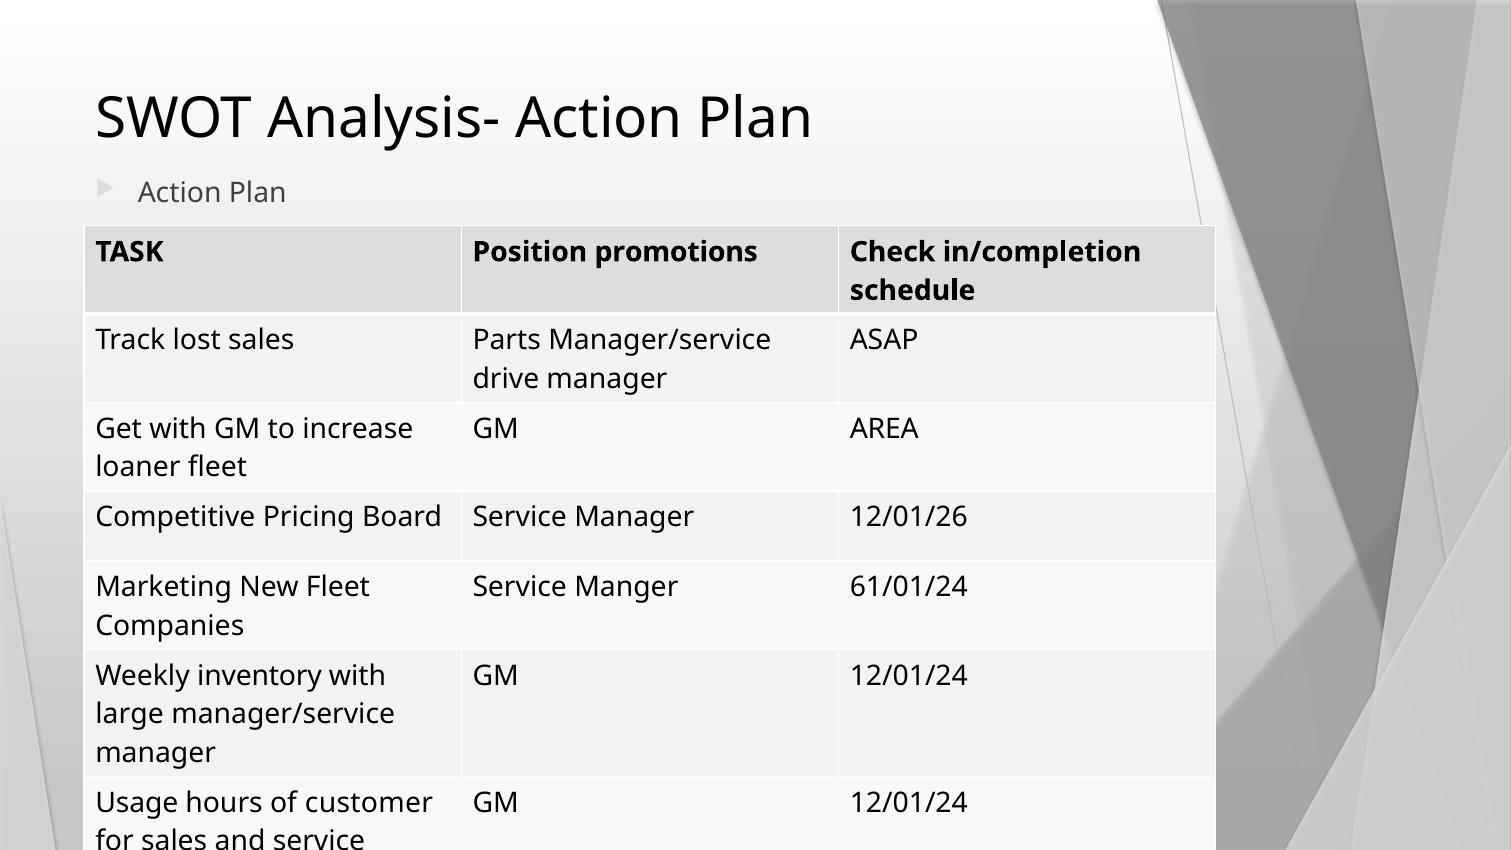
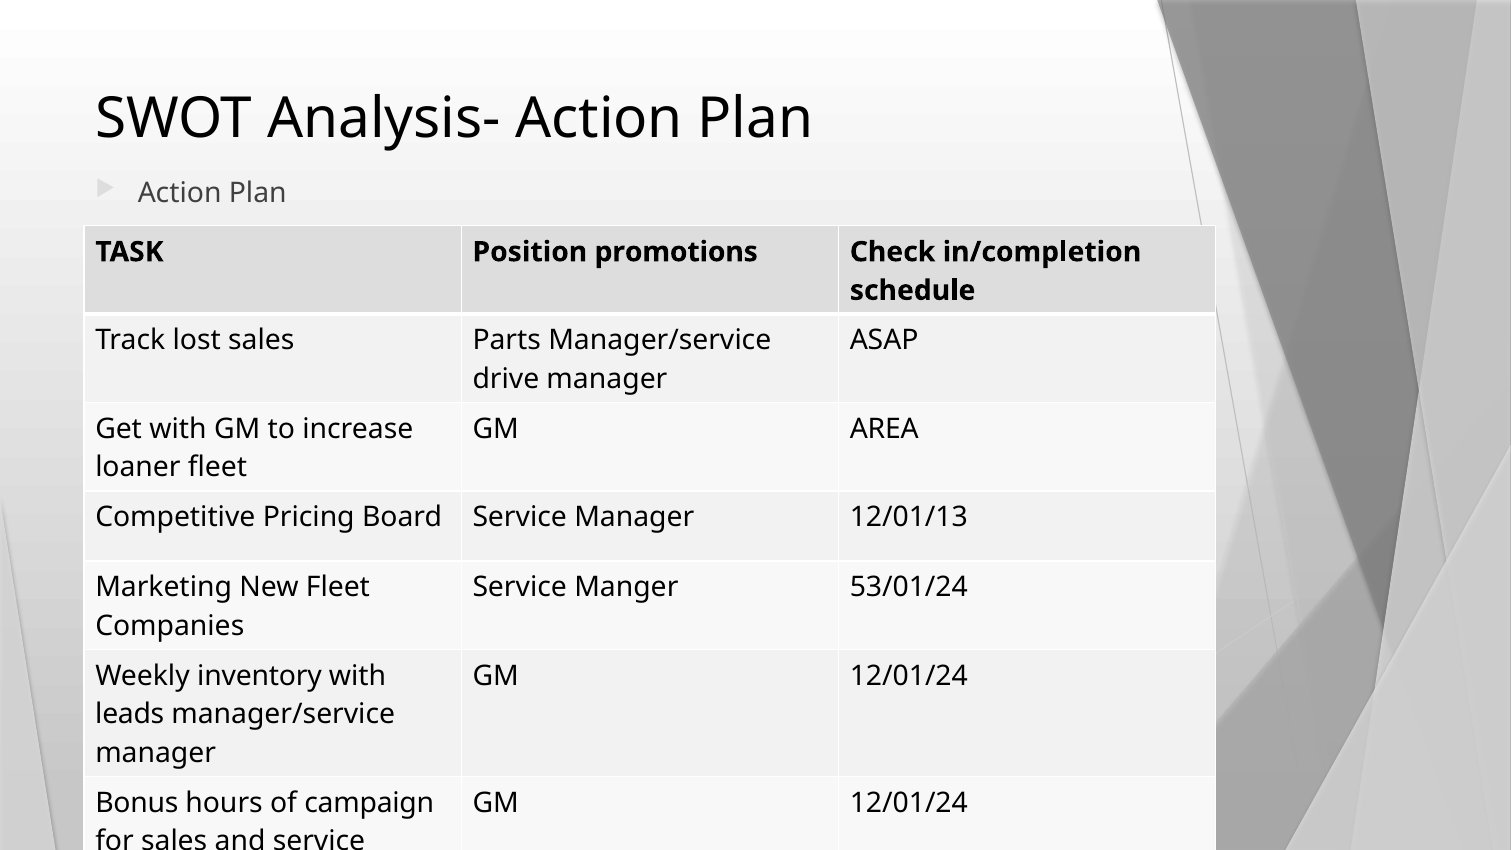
12/01/26: 12/01/26 -> 12/01/13 (909, 517)
61/01/24: 61/01/24 -> 53/01/24 (909, 587)
large: large -> leads (130, 714)
Usage: Usage -> Bonus (137, 803)
customer: customer -> campaign (369, 803)
